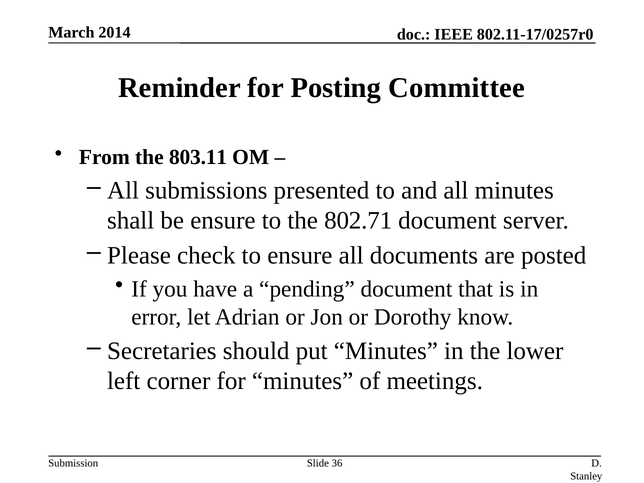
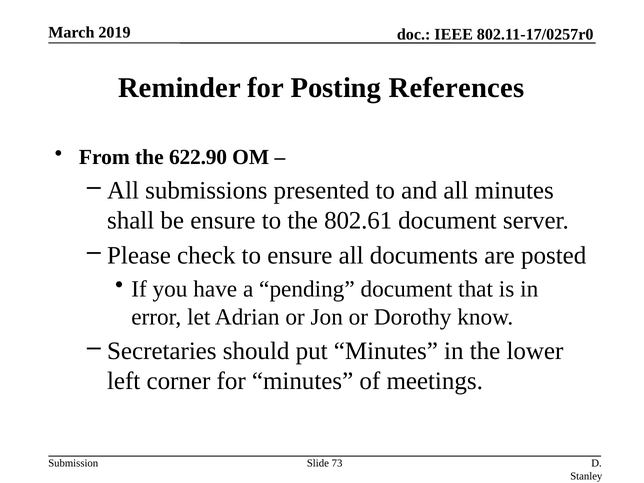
2014: 2014 -> 2019 (114, 32)
Committee: Committee -> References (457, 88)
803.11: 803.11 -> 622.90 (198, 157)
802.71: 802.71 -> 802.61 (358, 220)
36: 36 -> 73 (337, 463)
